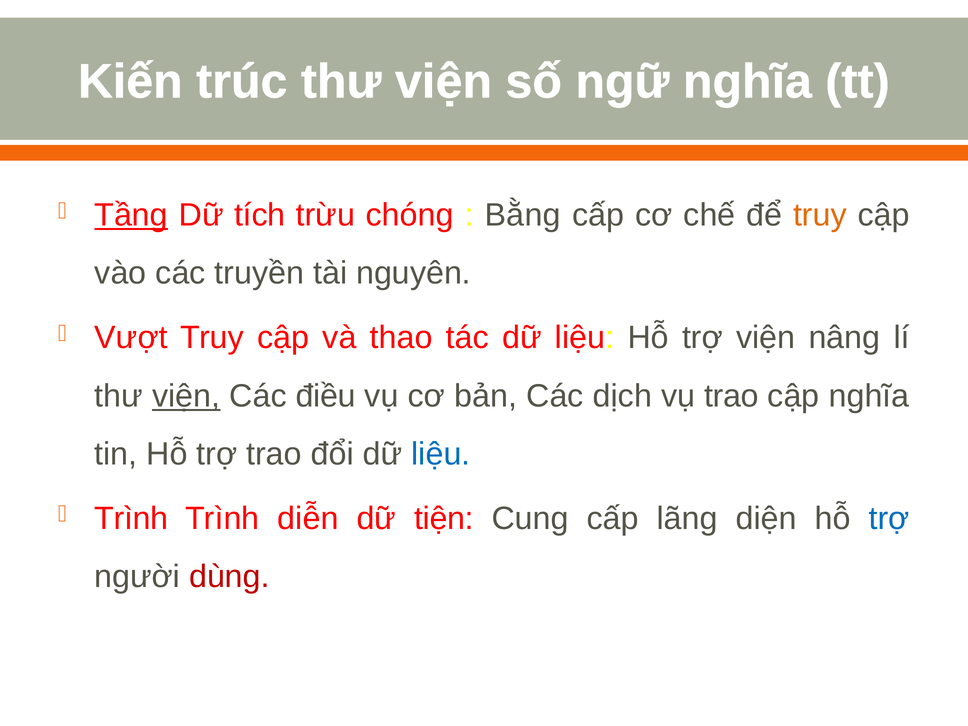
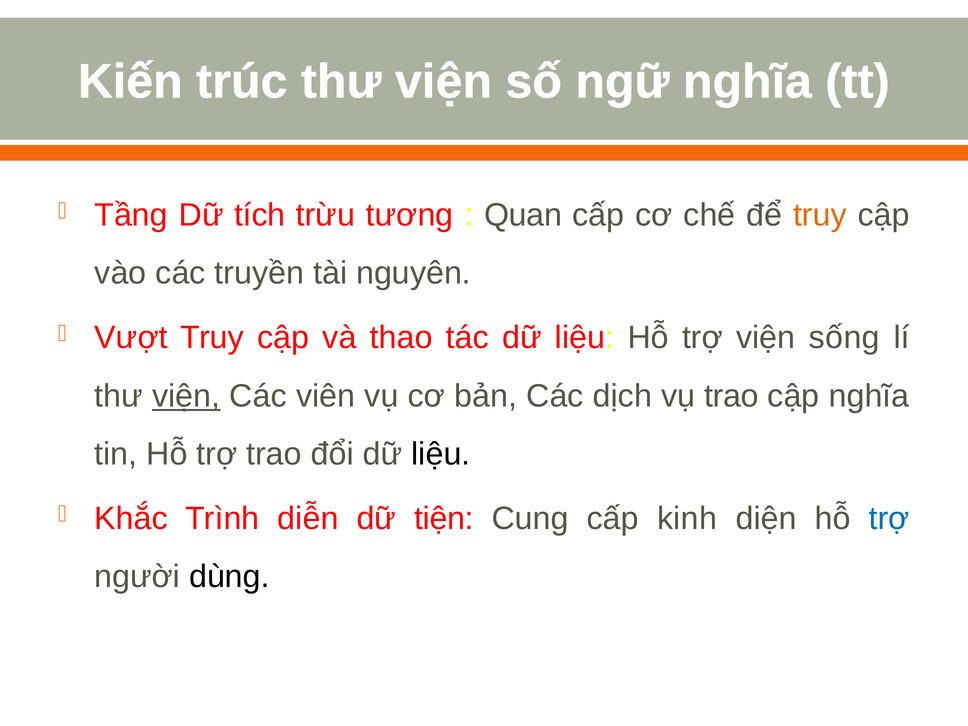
Tầng underline: present -> none (131, 215)
chóng: chóng -> tương (410, 215)
Bằng: Bằng -> Quan (523, 215)
nâng: nâng -> sống (844, 338)
điều: điều -> viên (326, 396)
liệu colour: blue -> black (441, 454)
Trình: Trình -> Khắc (131, 519)
lãng: lãng -> kinh (687, 519)
dùng colour: red -> black (229, 577)
